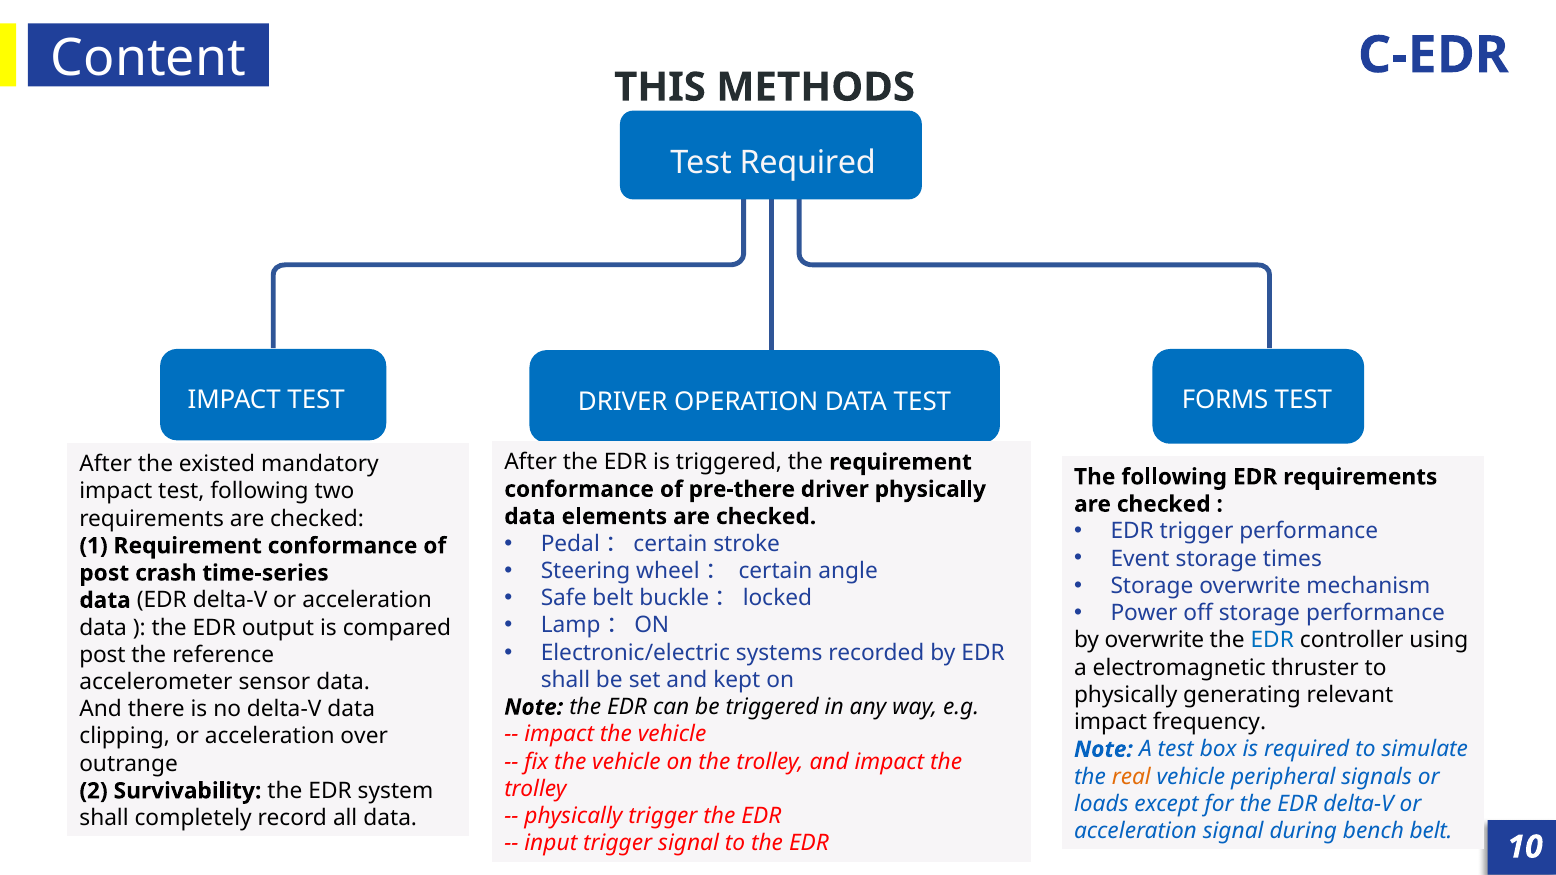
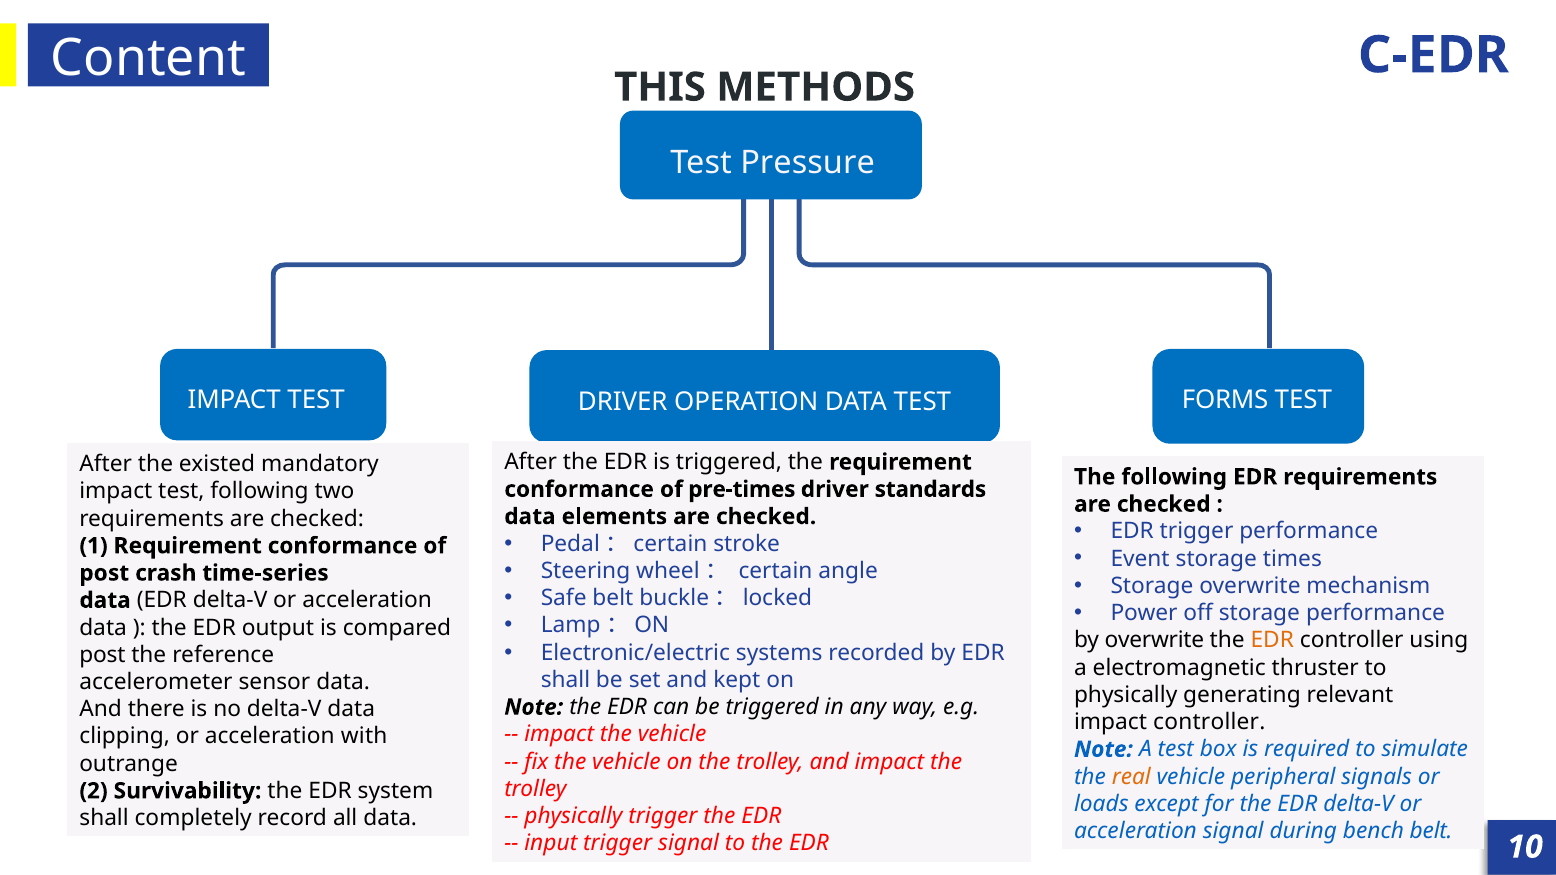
Test Required: Required -> Pressure (808, 162)
pre-there: pre-there -> pre-times (742, 489)
driver physically: physically -> standards (930, 489)
EDR colour: blue -> orange (1272, 641)
impact frequency: frequency -> controller (1209, 722)
over: over -> with (364, 737)
